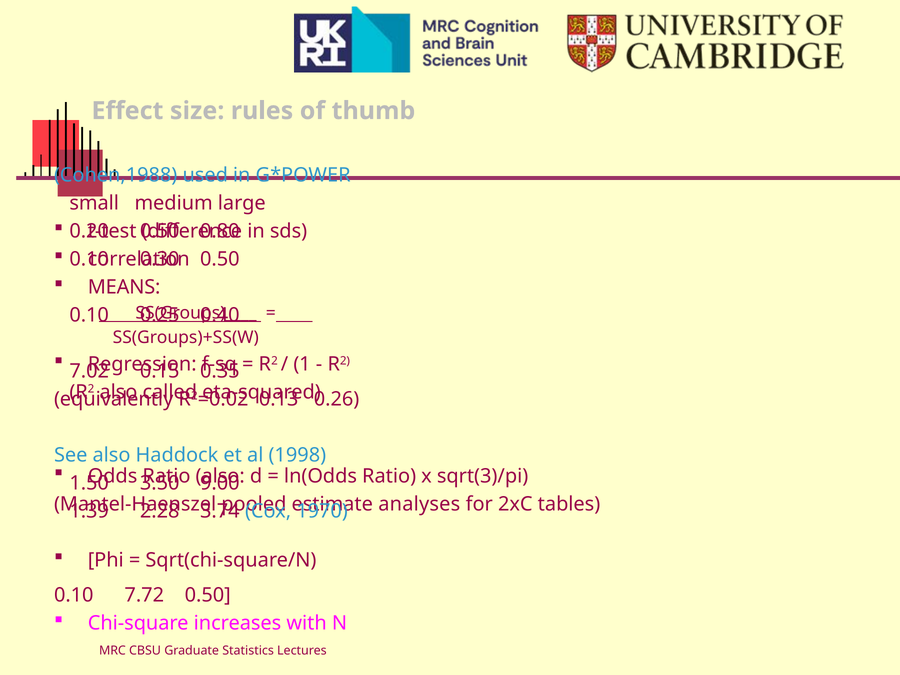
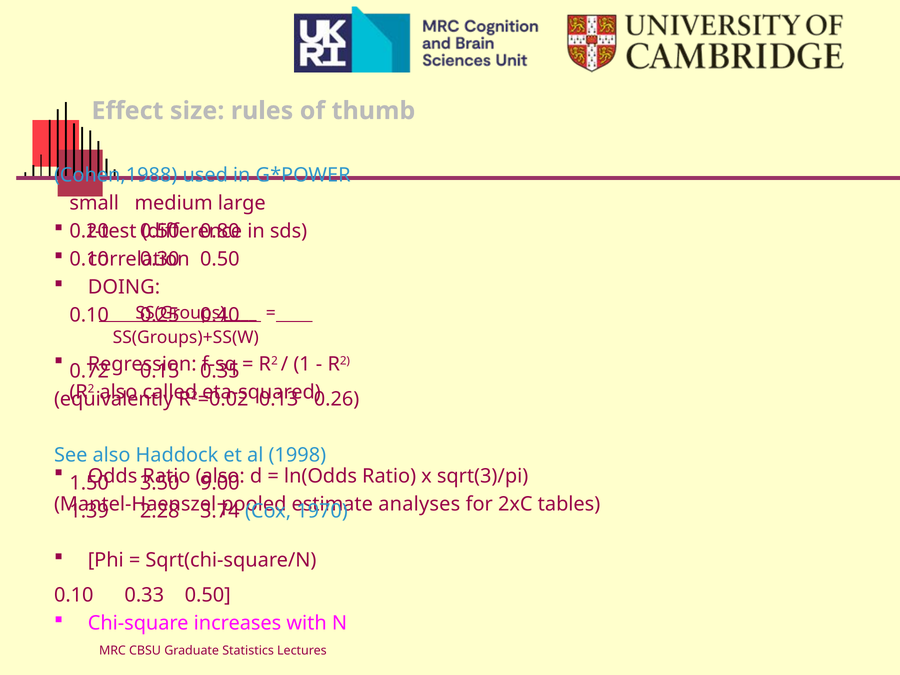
MEANS: MEANS -> DOING (124, 287)
7.02: 7.02 -> 0.72 (89, 371)
7.72: 7.72 -> 0.33 (144, 595)
